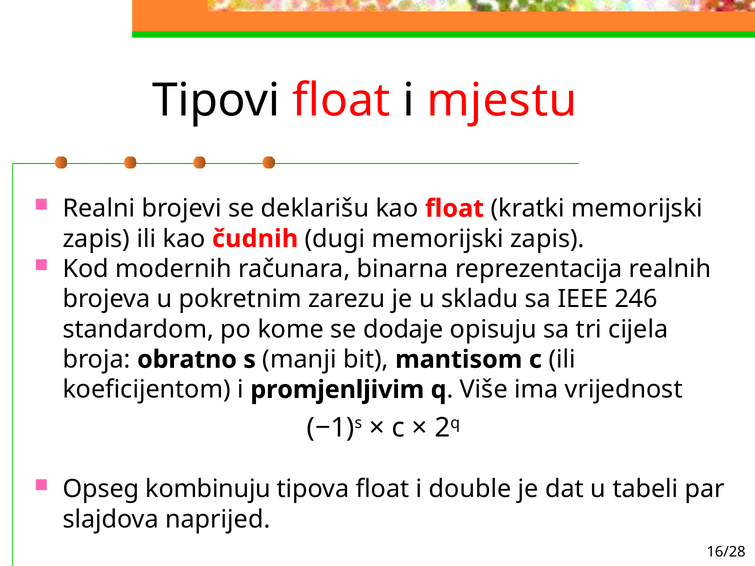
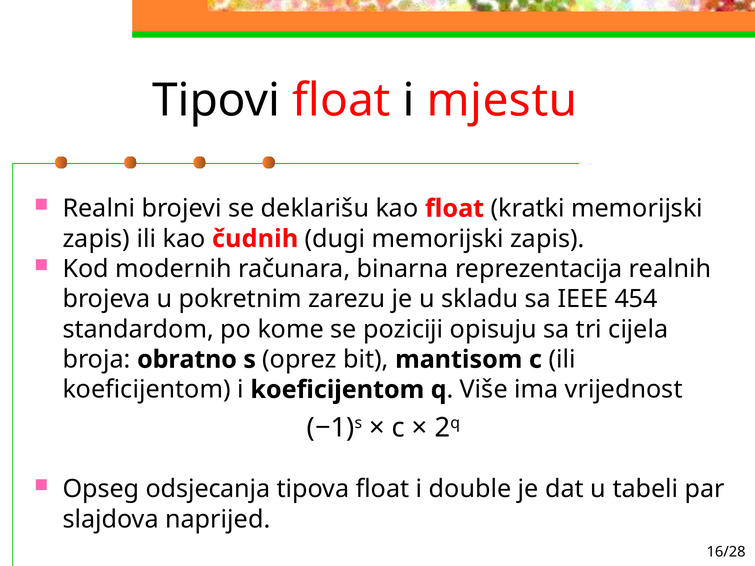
246: 246 -> 454 (636, 299)
dodaje: dodaje -> poziciji (403, 329)
manji: manji -> oprez (300, 360)
i promjenljivim: promjenljivim -> koeficijentom (337, 390)
kombinuju: kombinuju -> odsjecanja (208, 489)
